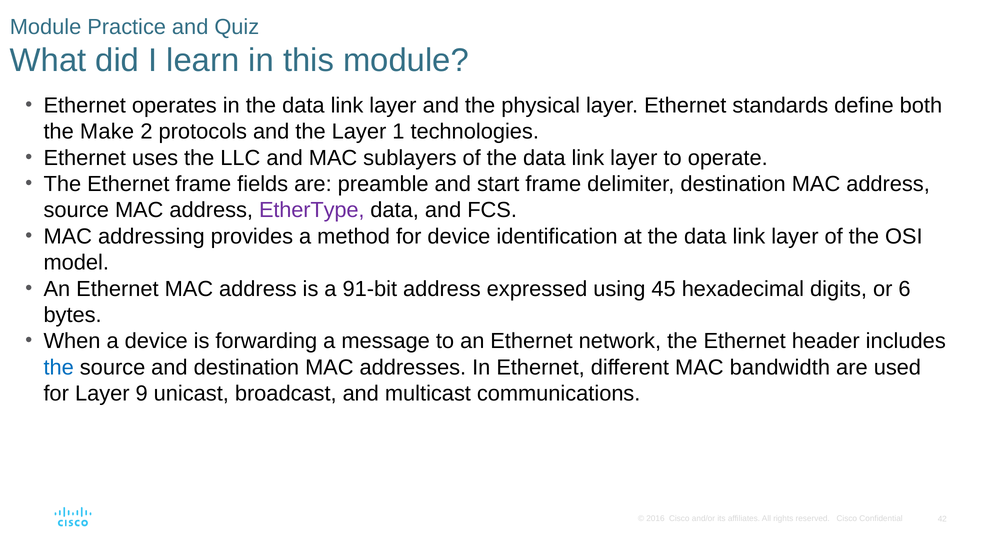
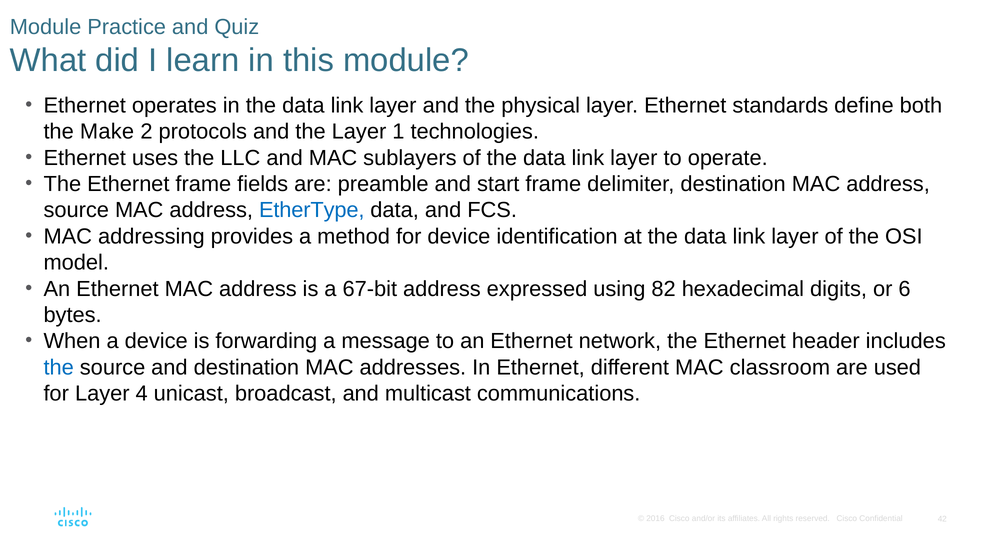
EtherType colour: purple -> blue (312, 210)
91-bit: 91-bit -> 67-bit (370, 289)
45: 45 -> 82 (664, 289)
bandwidth: bandwidth -> classroom (780, 368)
9: 9 -> 4 (142, 394)
